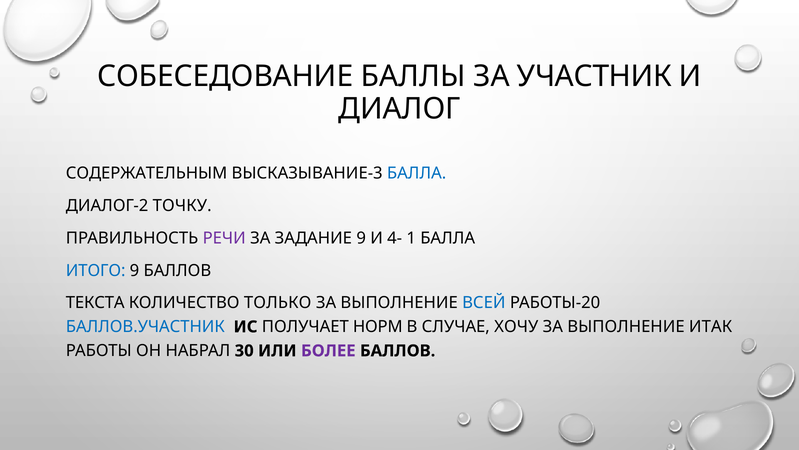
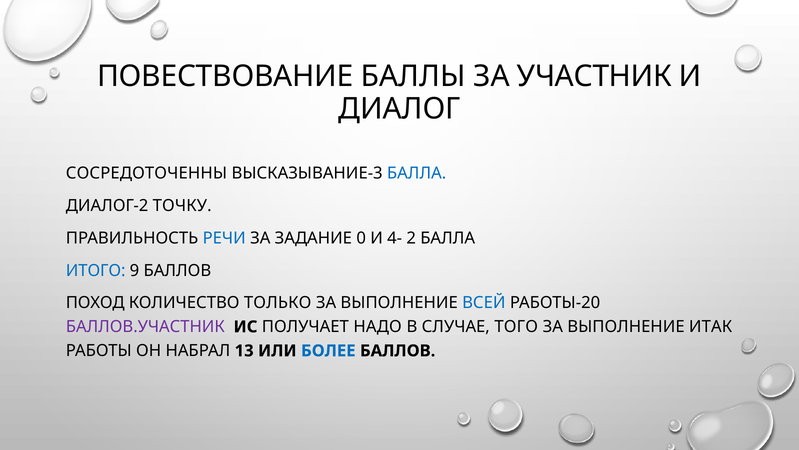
СОБЕСЕДОВАНИЕ: СОБЕСЕДОВАНИЕ -> ПОВЕСТВОВАНИЕ (225, 76)
СОДЕРЖАТЕЛЬНЫМ: СОДЕРЖАТЕЛЬНЫМ -> СОСРЕДОТОЧЕННЫ (146, 173)
РЕЧИ colour: purple -> blue (224, 238)
ЗАДАНИЕ 9: 9 -> 0 (361, 238)
1: 1 -> 2 (411, 238)
ТЕКСТА: ТЕКСТА -> ПОХОД (95, 302)
БАЛЛОВ.УЧАСТНИК colour: blue -> purple (145, 326)
НОРМ: НОРМ -> НАДО (378, 326)
ХОЧУ: ХОЧУ -> ТОГО (516, 326)
30: 30 -> 13 (244, 350)
БОЛЕЕ colour: purple -> blue (328, 350)
